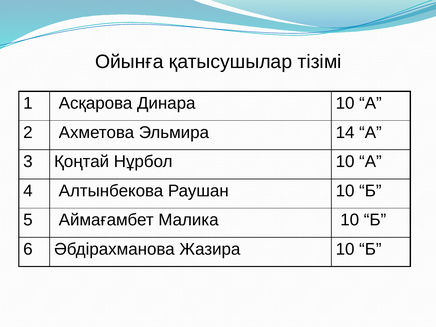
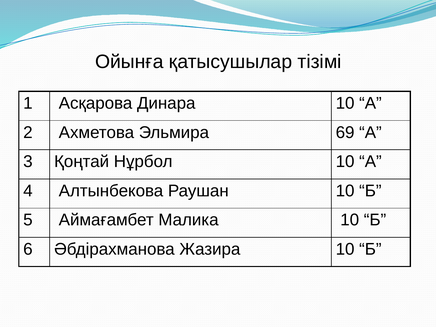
14: 14 -> 69 (345, 132)
